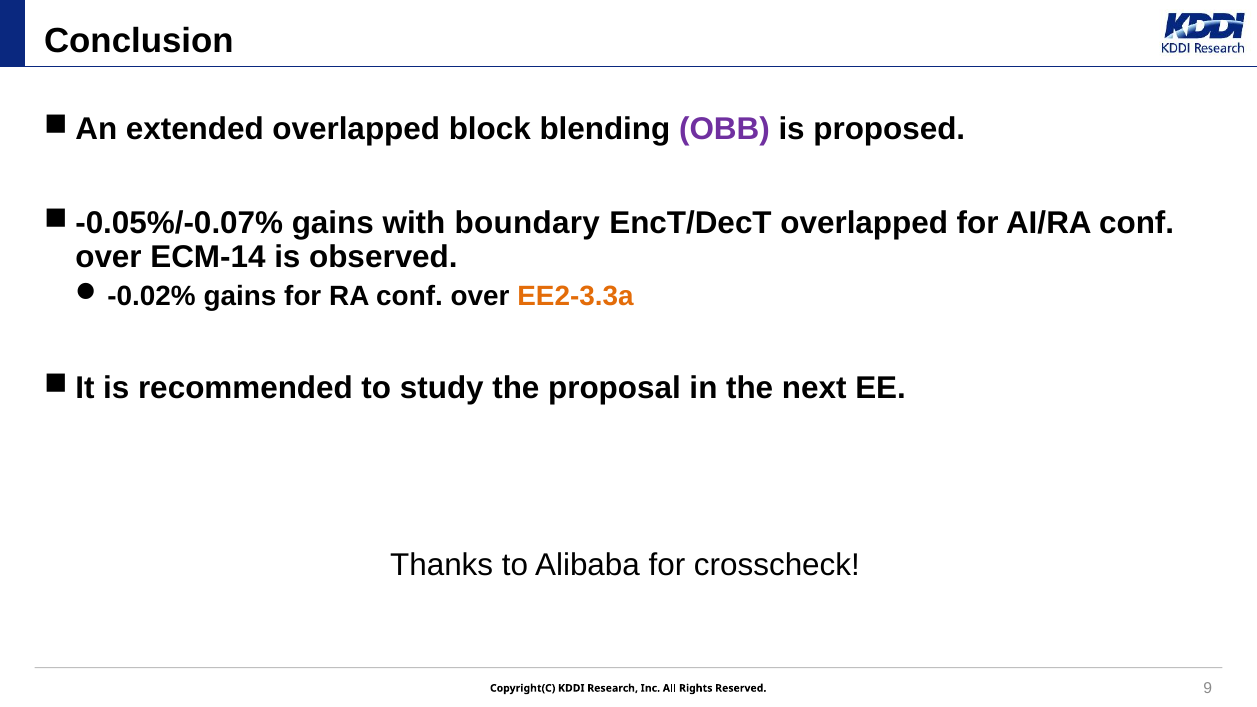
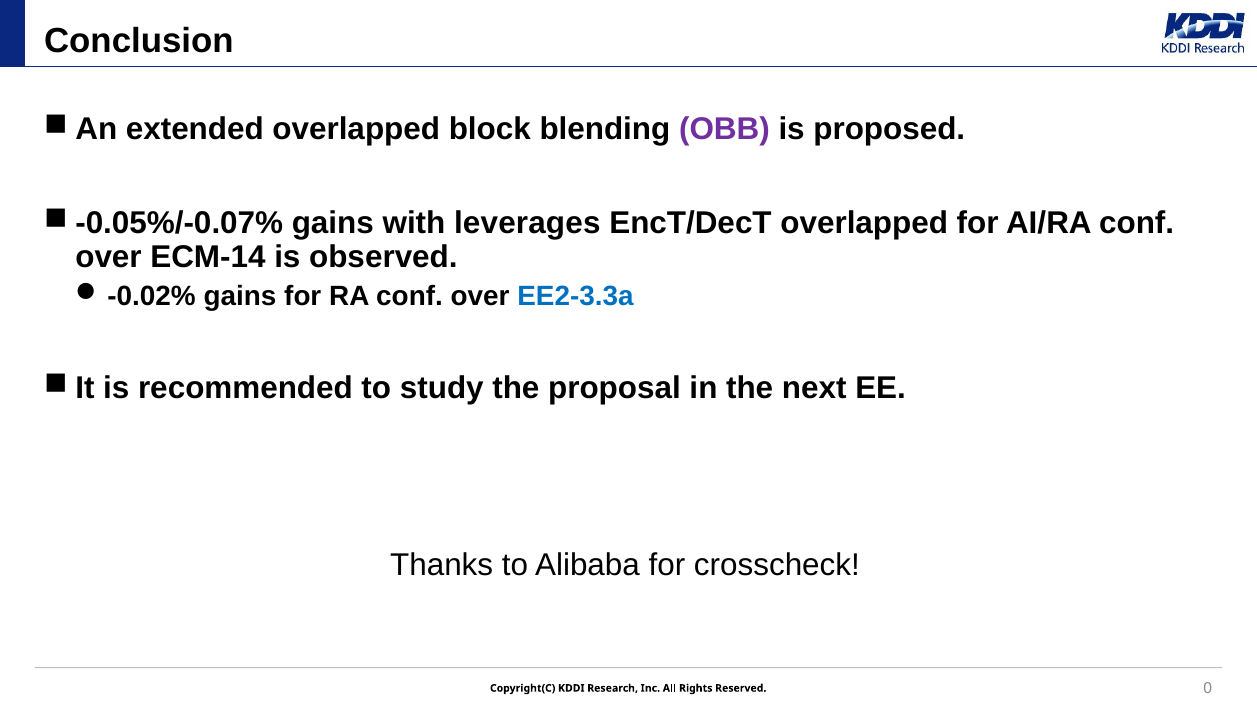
boundary: boundary -> leverages (527, 224)
EE2-3.3a colour: orange -> blue (576, 296)
9: 9 -> 0 (1208, 688)
